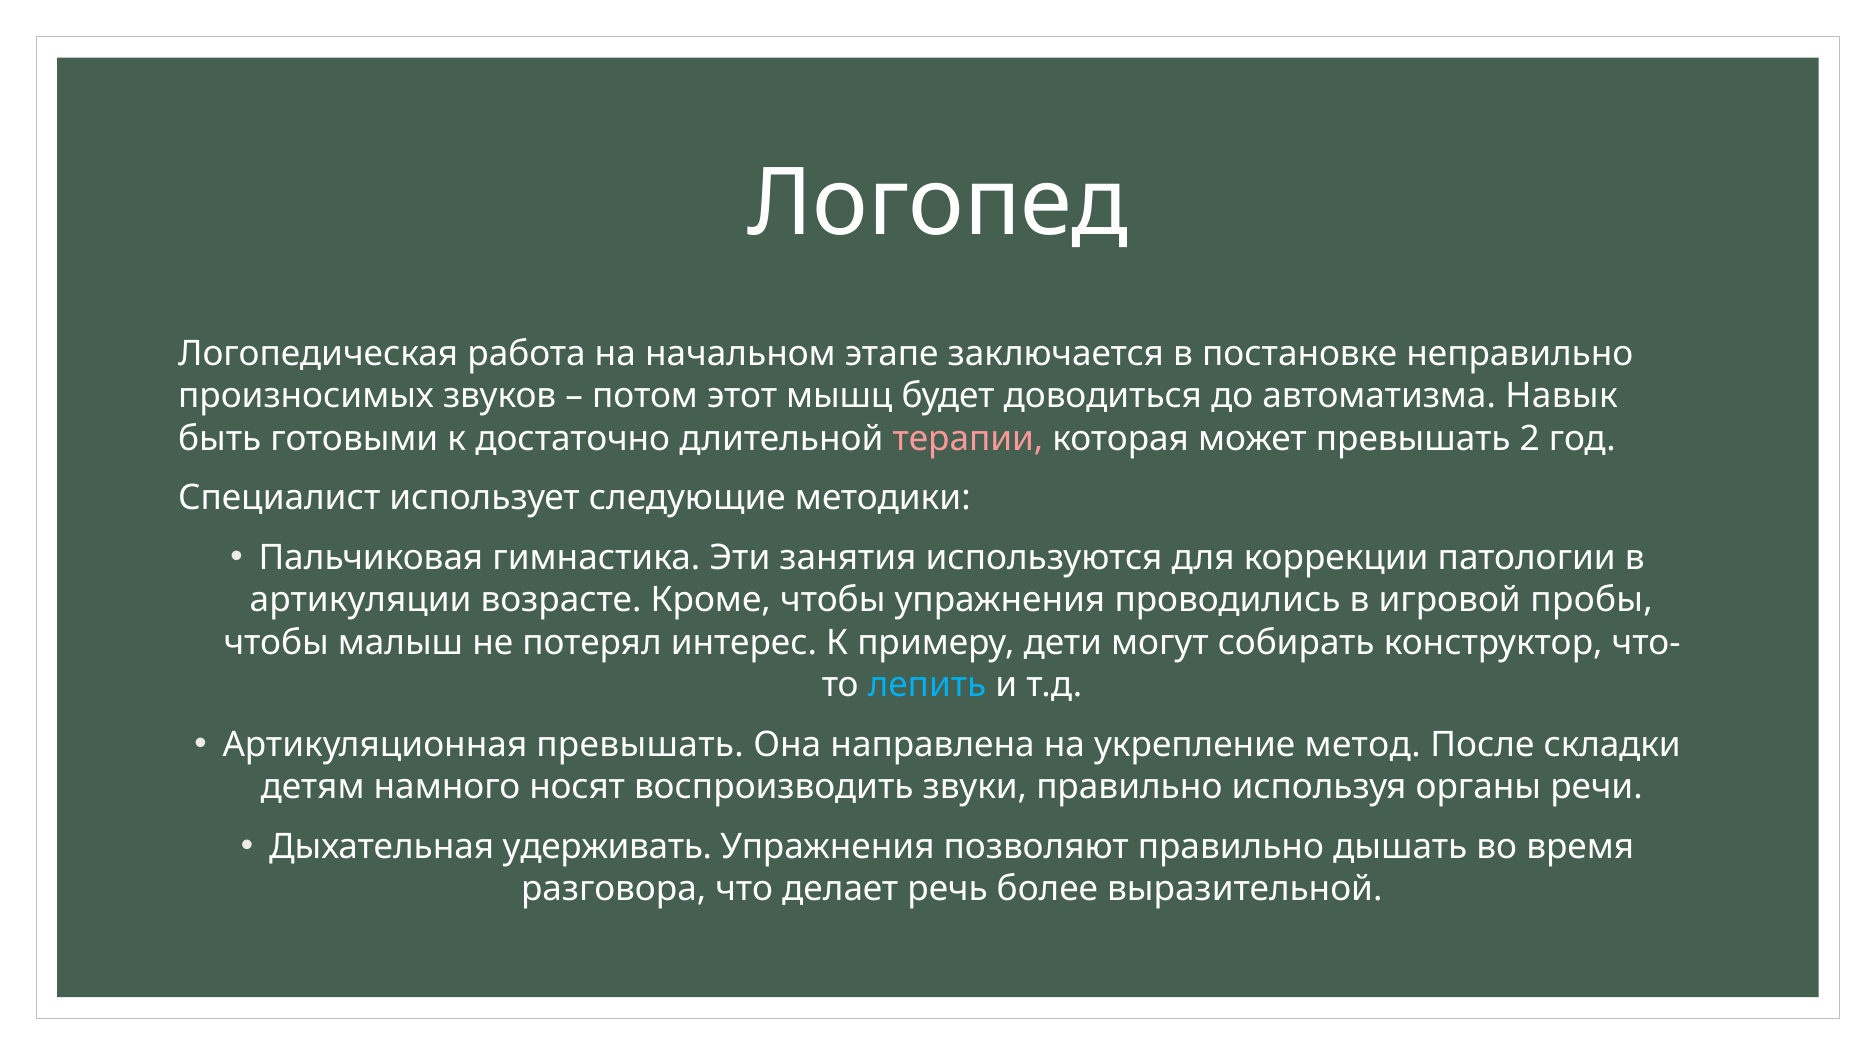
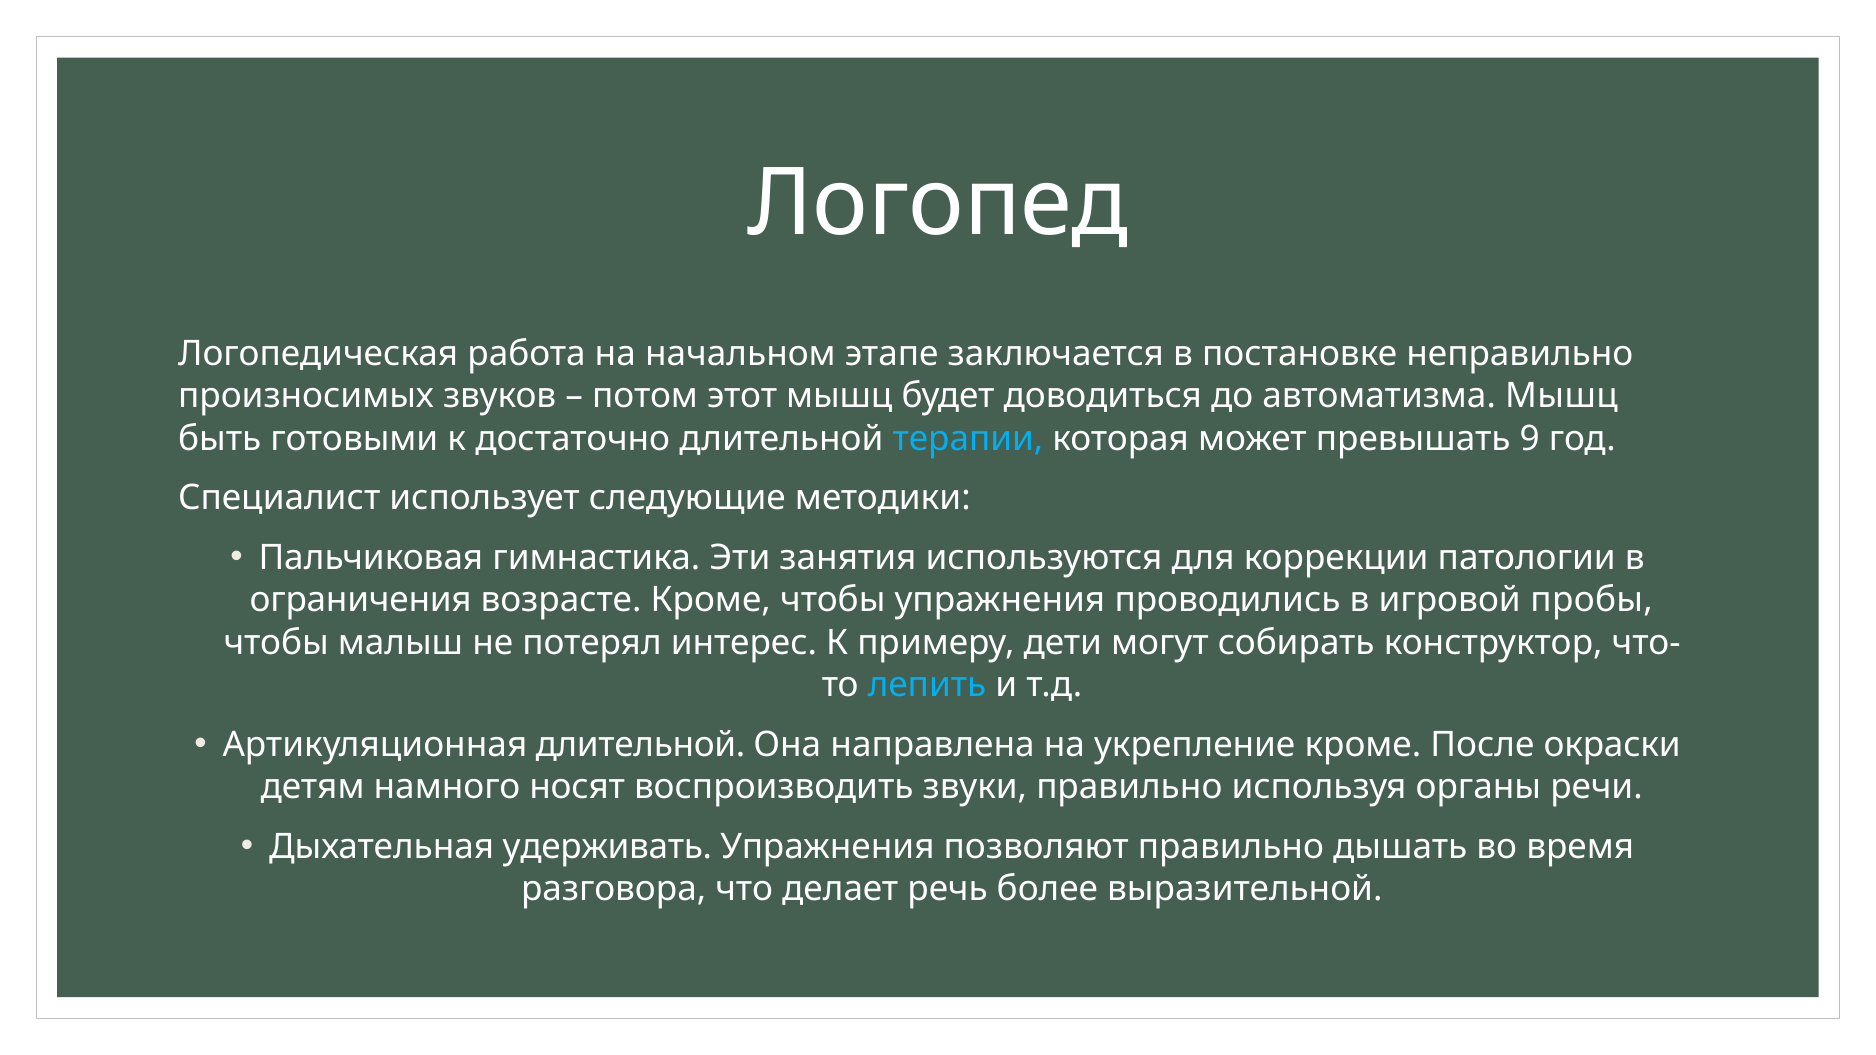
автоматизма Навык: Навык -> Мышц (1562, 396)
терапии colour: pink -> light blue (968, 439)
2: 2 -> 9 (1530, 439)
артикуляции: артикуляции -> ограничения (361, 600)
Артикуляционная превышать: превышать -> длительной (640, 745)
укрепление метод: метод -> кроме (1363, 745)
складки: складки -> окраски (1612, 745)
